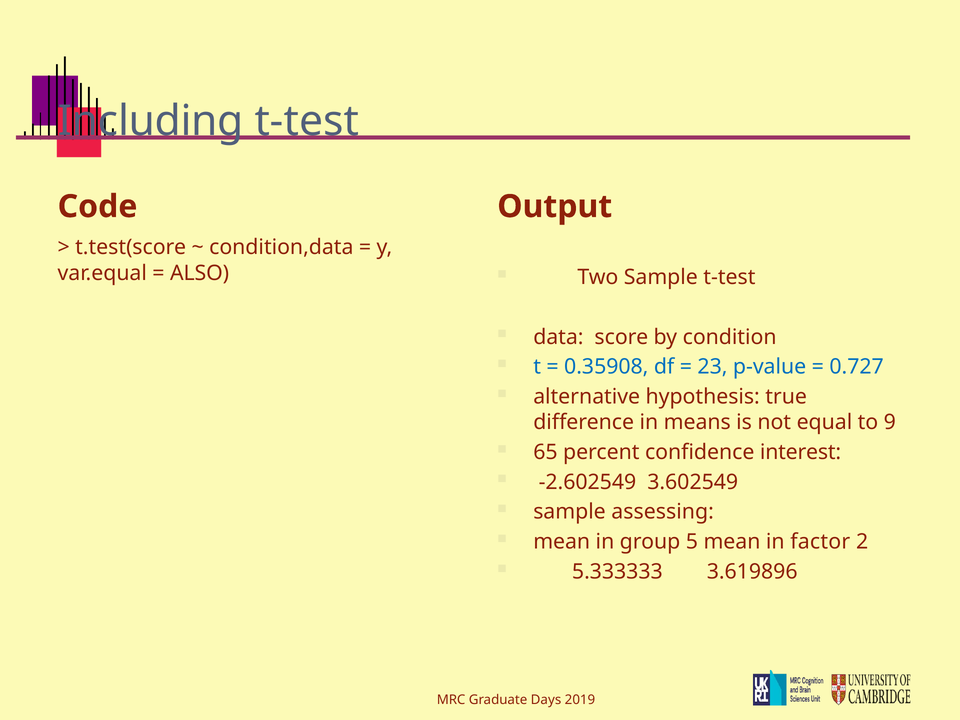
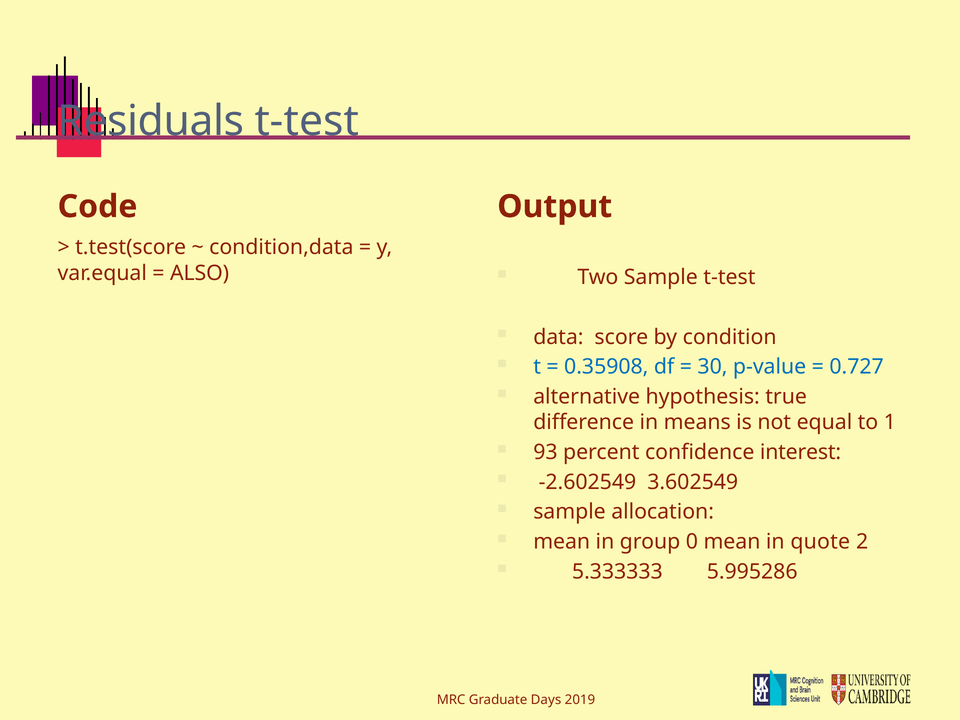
Including: Including -> Residuals (151, 121)
23: 23 -> 30 (712, 367)
9: 9 -> 1 (890, 422)
65: 65 -> 93 (545, 452)
assessing: assessing -> allocation (663, 512)
5: 5 -> 0 (692, 542)
factor: factor -> quote (820, 542)
3.619896: 3.619896 -> 5.995286 (752, 572)
